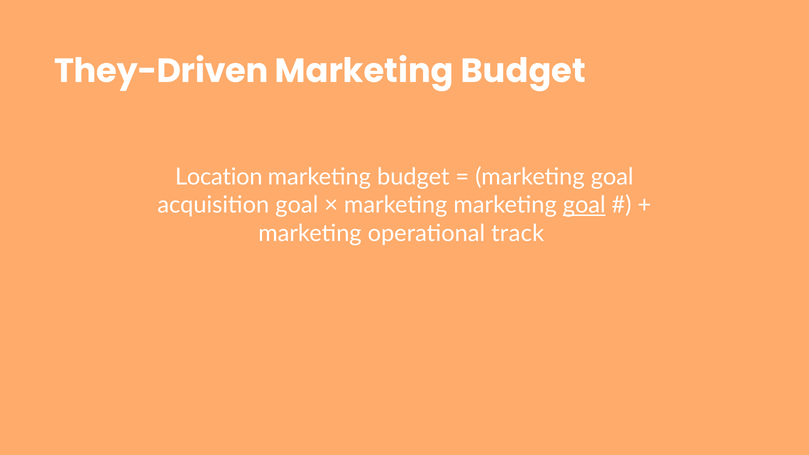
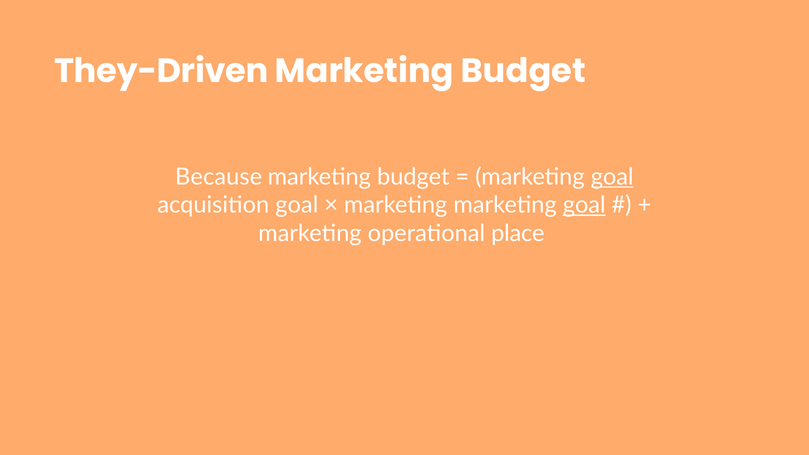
Location: Location -> Because (219, 177)
goal underline: none -> present (612, 177)
track: track -> place (518, 234)
